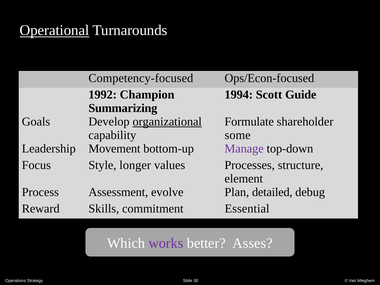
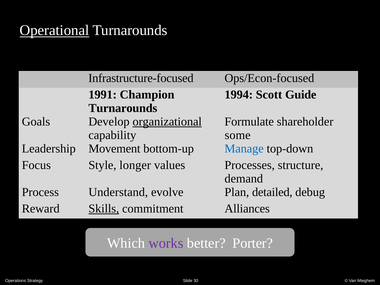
Competency-focused: Competency-focused -> Infrastructure-focused (141, 78)
1992: 1992 -> 1991 (103, 95)
Summarizing: Summarizing -> Turnarounds (123, 108)
Manage colour: purple -> blue (244, 149)
element: element -> demand (244, 179)
Assessment: Assessment -> Understand (118, 192)
Skills underline: none -> present (104, 209)
Essential: Essential -> Alliances (247, 209)
Asses: Asses -> Porter (253, 243)
